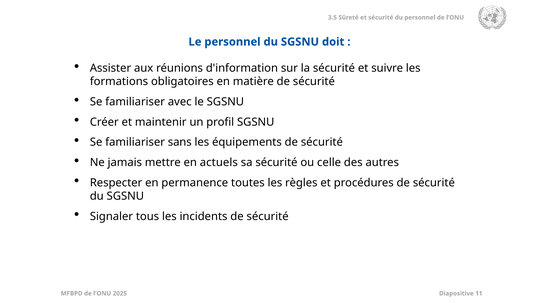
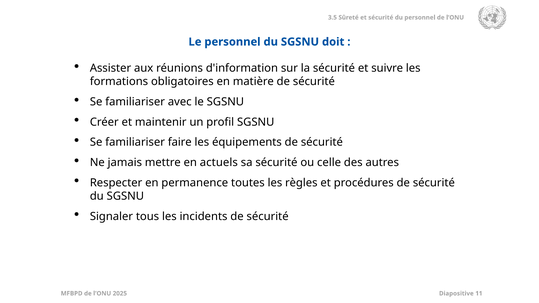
sans: sans -> faire (180, 142)
